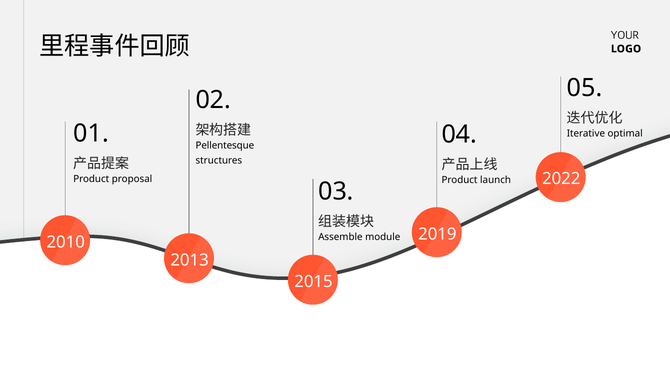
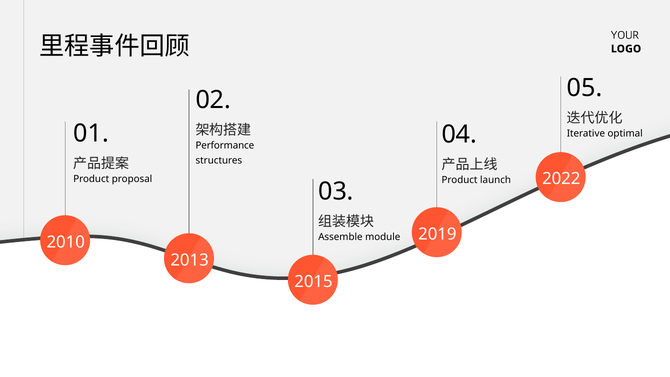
Pellentesque: Pellentesque -> Performance (225, 145)
